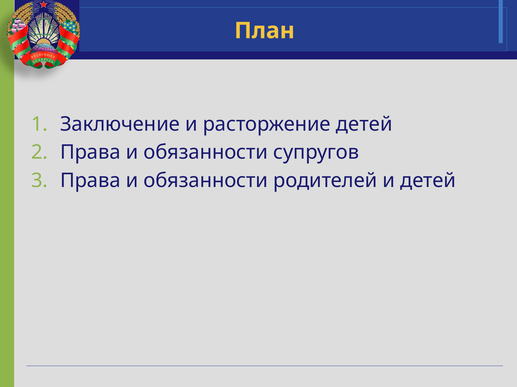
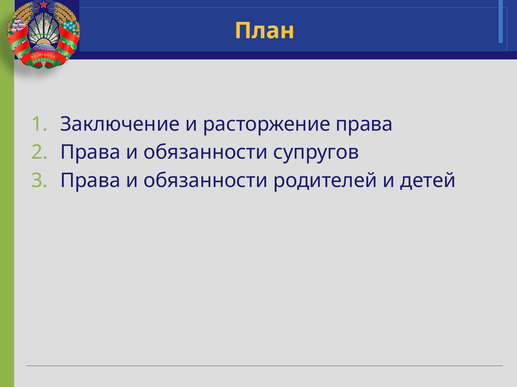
расторжение детей: детей -> права (364, 124)
